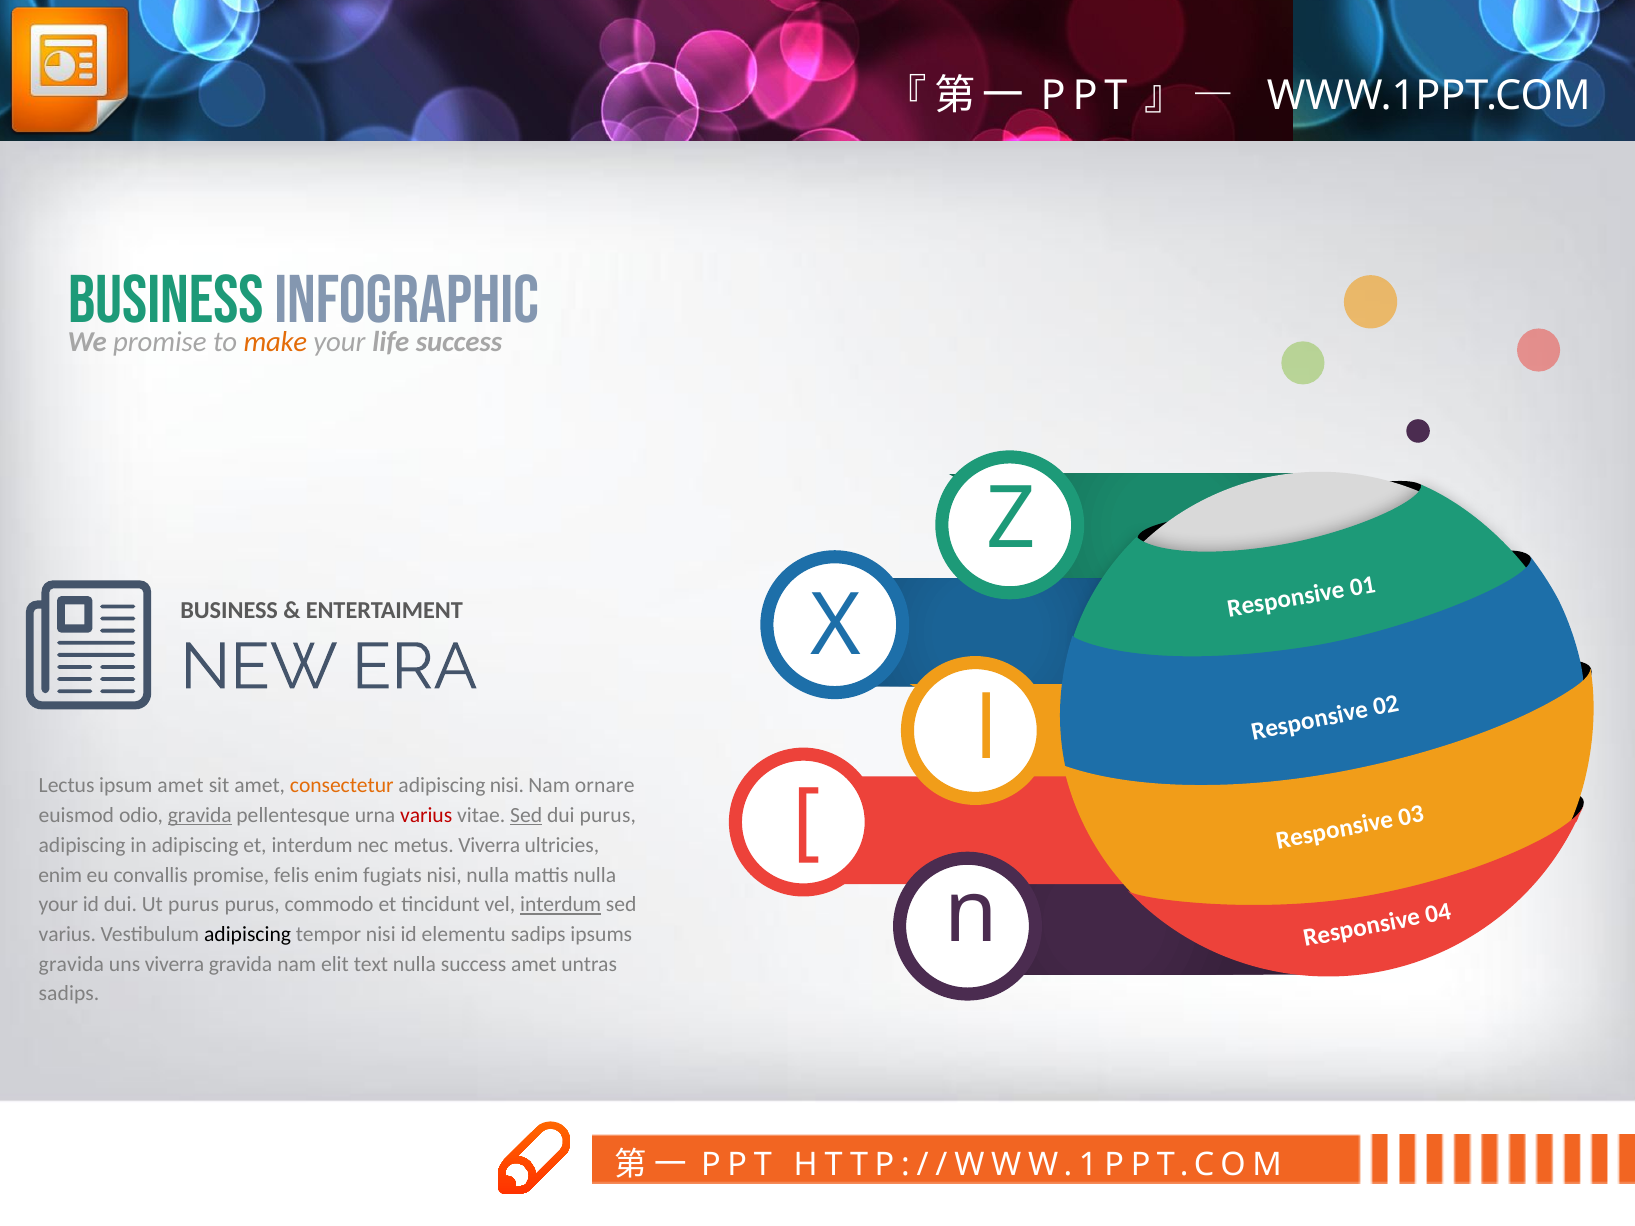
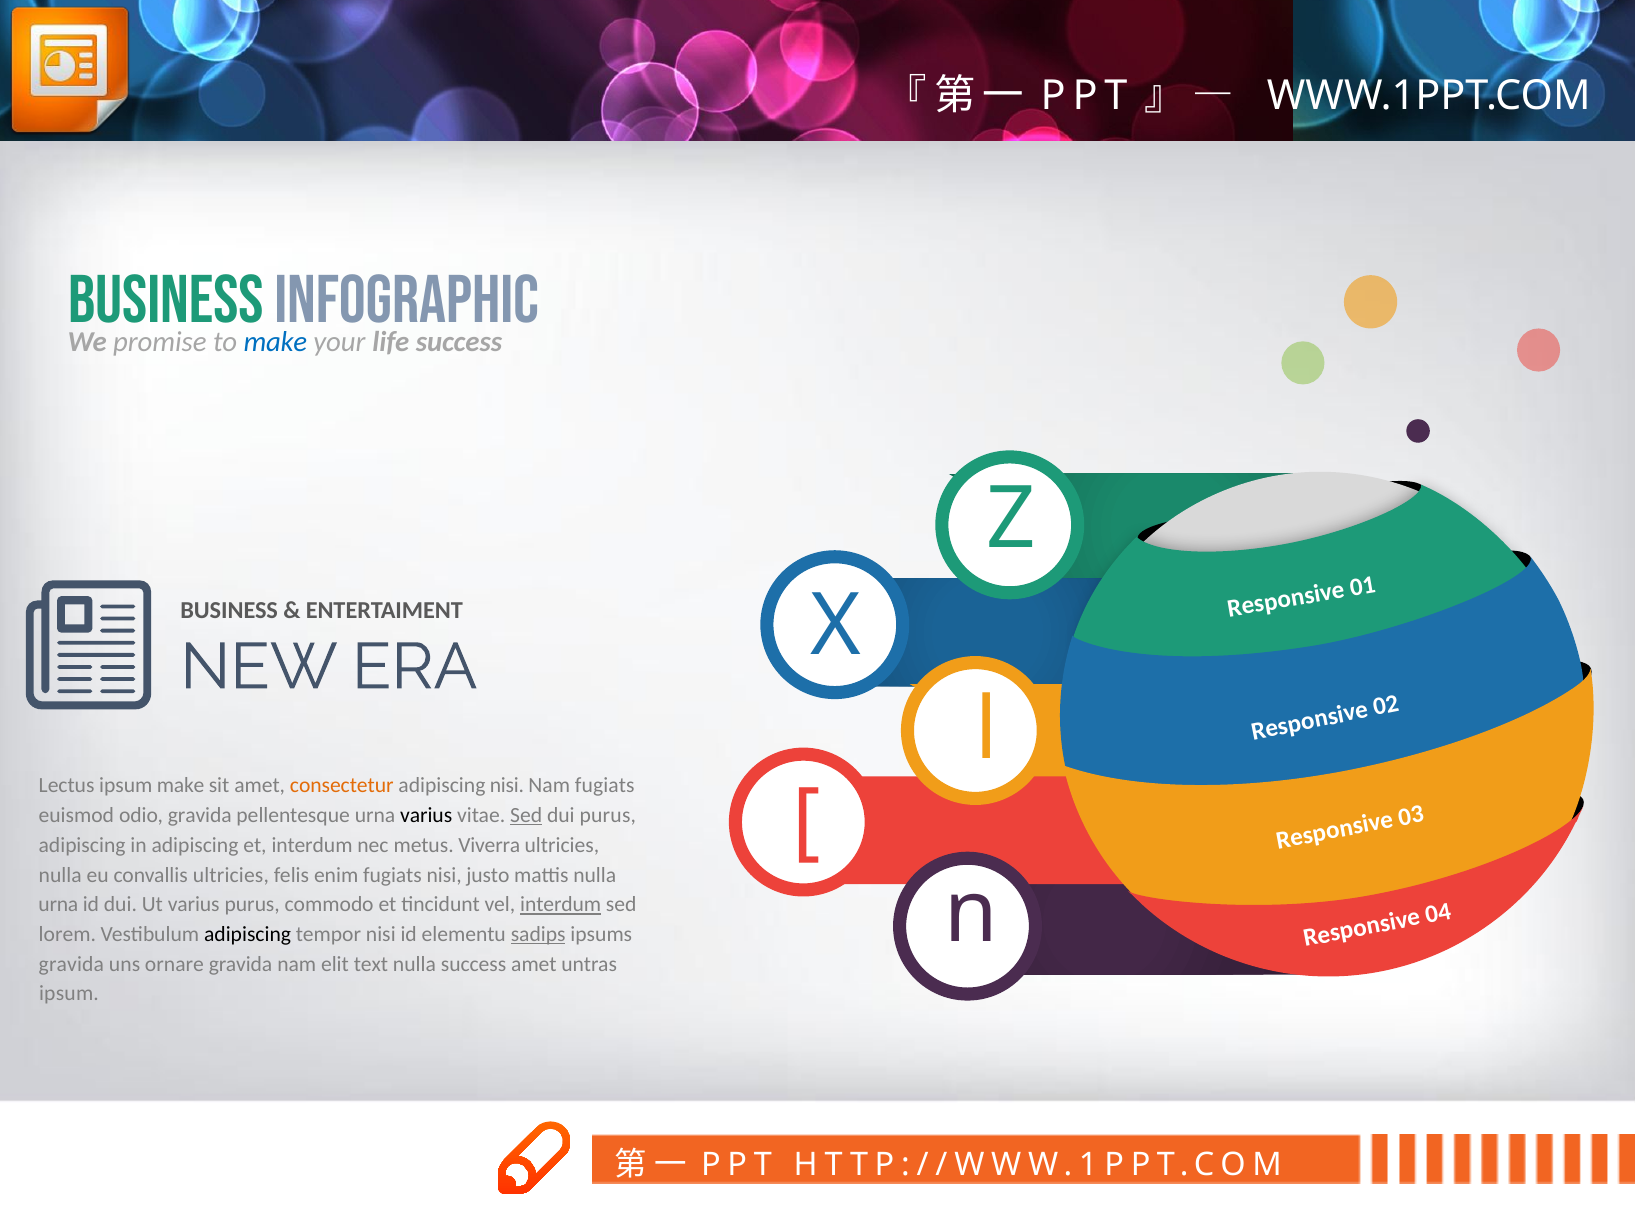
make colour: orange -> blue (275, 342)
ipsum amet: amet -> make (181, 786)
Nam ornare: ornare -> fugiats (605, 786)
gravida underline: present -> none (200, 816)
varius colour: red -> black (426, 816)
enim: enim -> nulla (60, 875)
convallis promise: promise -> ultricies (231, 875)
nisi nulla: nulla -> justo (488, 875)
your: your -> urna (58, 905)
Ut purus: purus -> varius (194, 905)
varius: varius -> lorem (67, 934)
sadips underline: none -> present (538, 934)
uns viverra: viverra -> ornare (174, 964)
sadips: sadips -> ipsum (69, 994)
